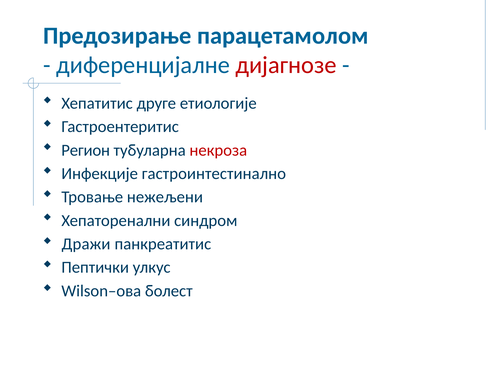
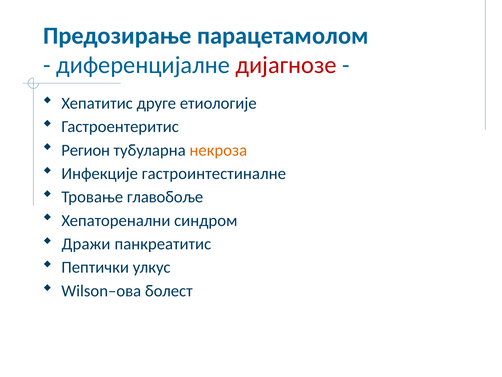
некроза colour: red -> orange (218, 150)
гастроинтестинално: гастроинтестинално -> гастроинтестиналне (214, 173)
нежељени: нежељени -> главобоље (165, 197)
